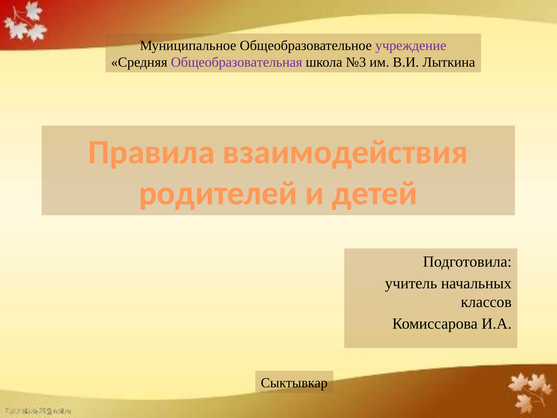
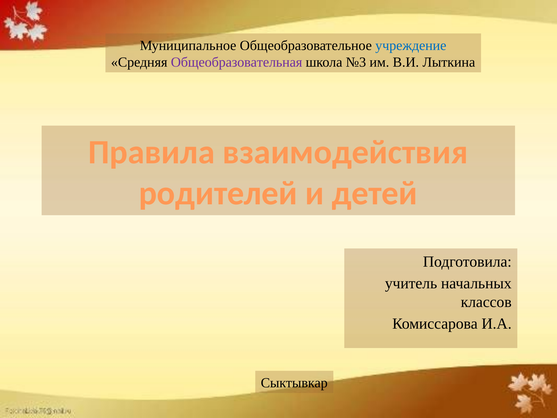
учреждение colour: purple -> blue (411, 45)
